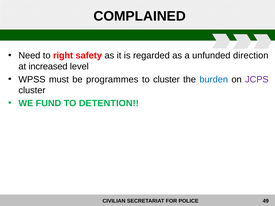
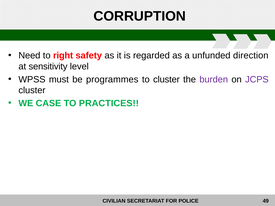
COMPLAINED: COMPLAINED -> CORRUPTION (140, 16)
increased: increased -> sensitivity (48, 67)
burden colour: blue -> purple (214, 79)
FUND: FUND -> CASE (48, 103)
DETENTION: DETENTION -> PRACTICES (109, 103)
